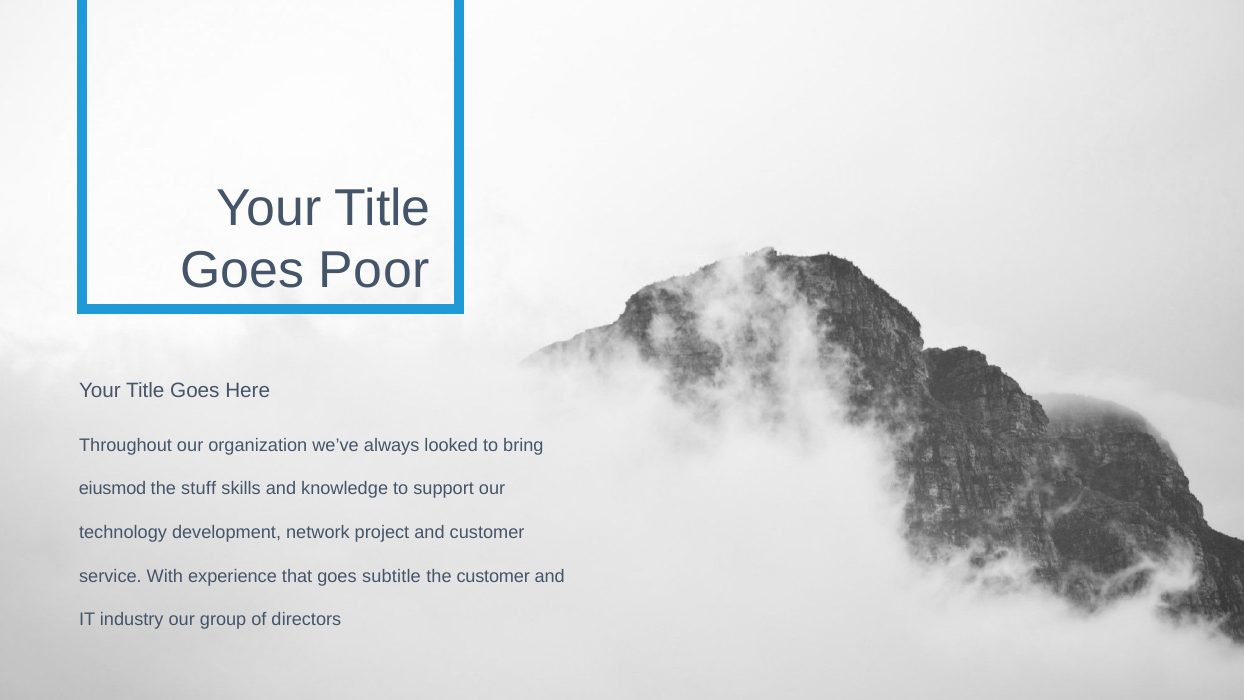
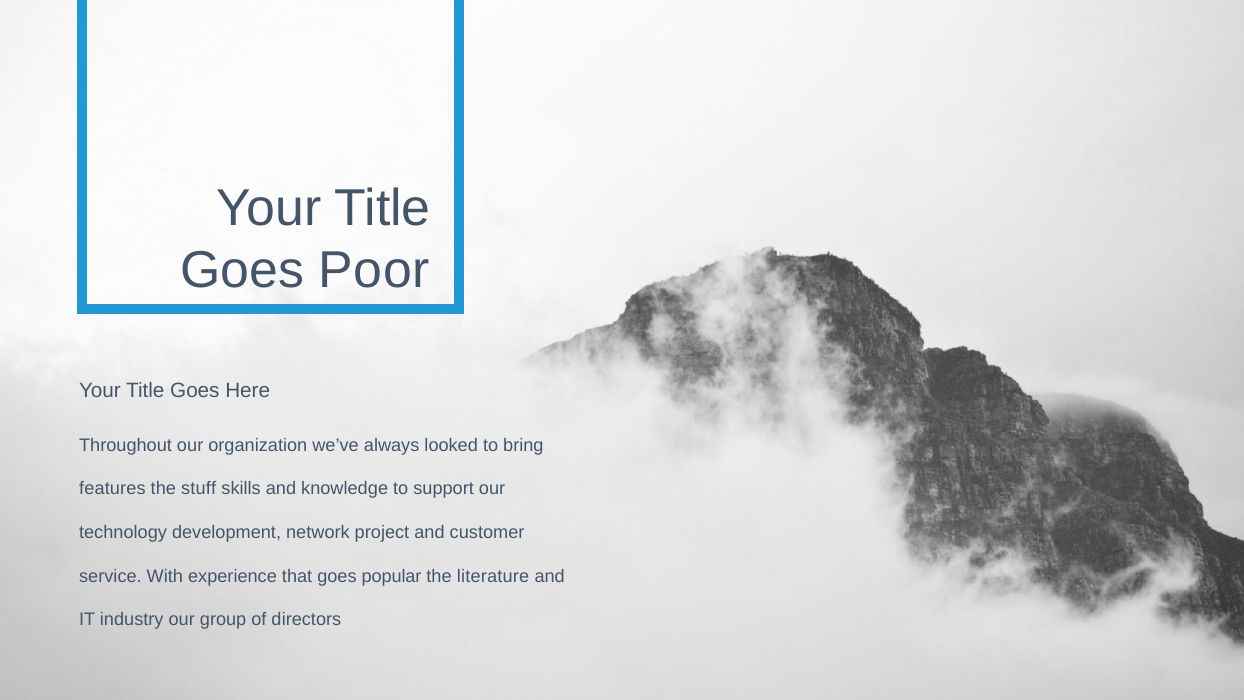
eiusmod: eiusmod -> features (112, 489)
subtitle: subtitle -> popular (392, 576)
the customer: customer -> literature (493, 576)
